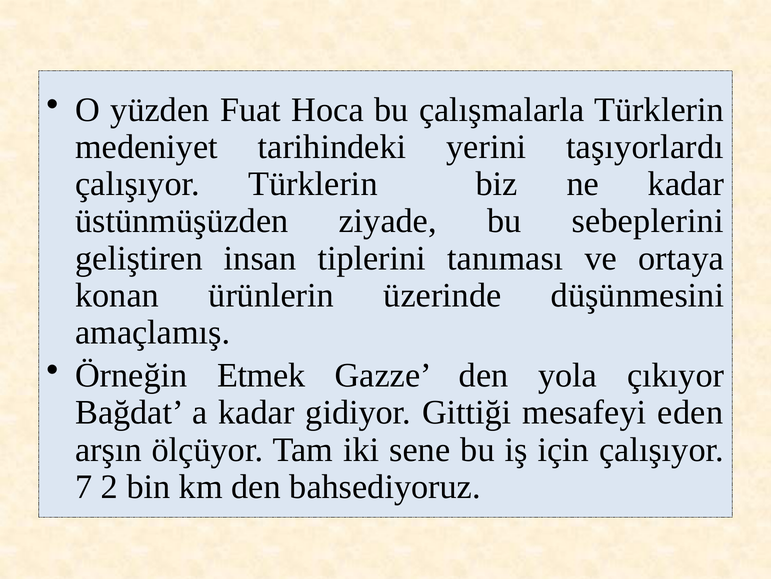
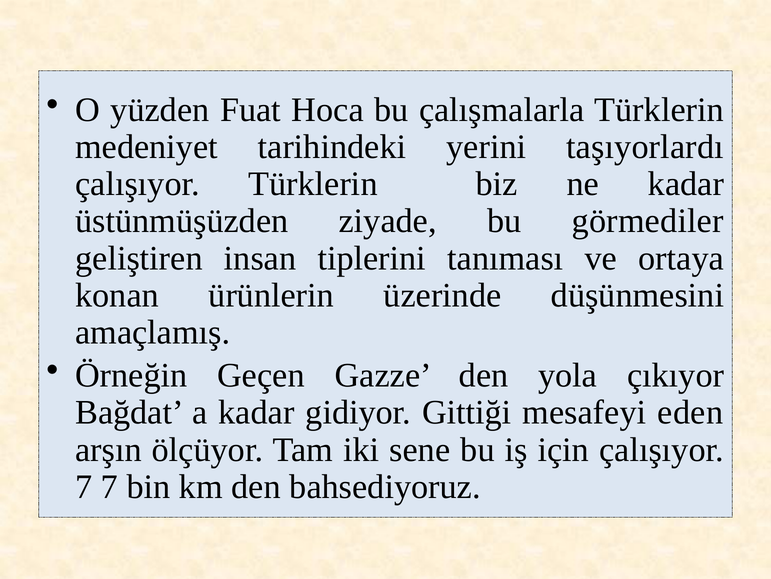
sebeplerini: sebeplerini -> görmediler (648, 221)
Etmek: Etmek -> Geçen (261, 375)
7 2: 2 -> 7 (109, 486)
